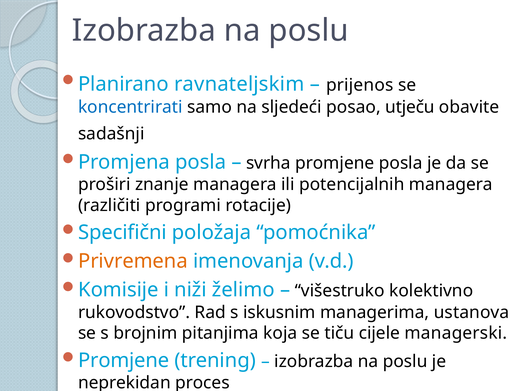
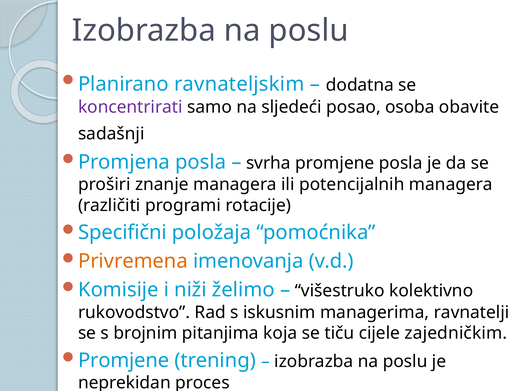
prijenos: prijenos -> dodatna (360, 85)
koncentrirati colour: blue -> purple (130, 107)
utječu: utječu -> osoba (410, 107)
ustanova: ustanova -> ravnatelji (472, 312)
managerski: managerski -> zajedničkim (456, 333)
